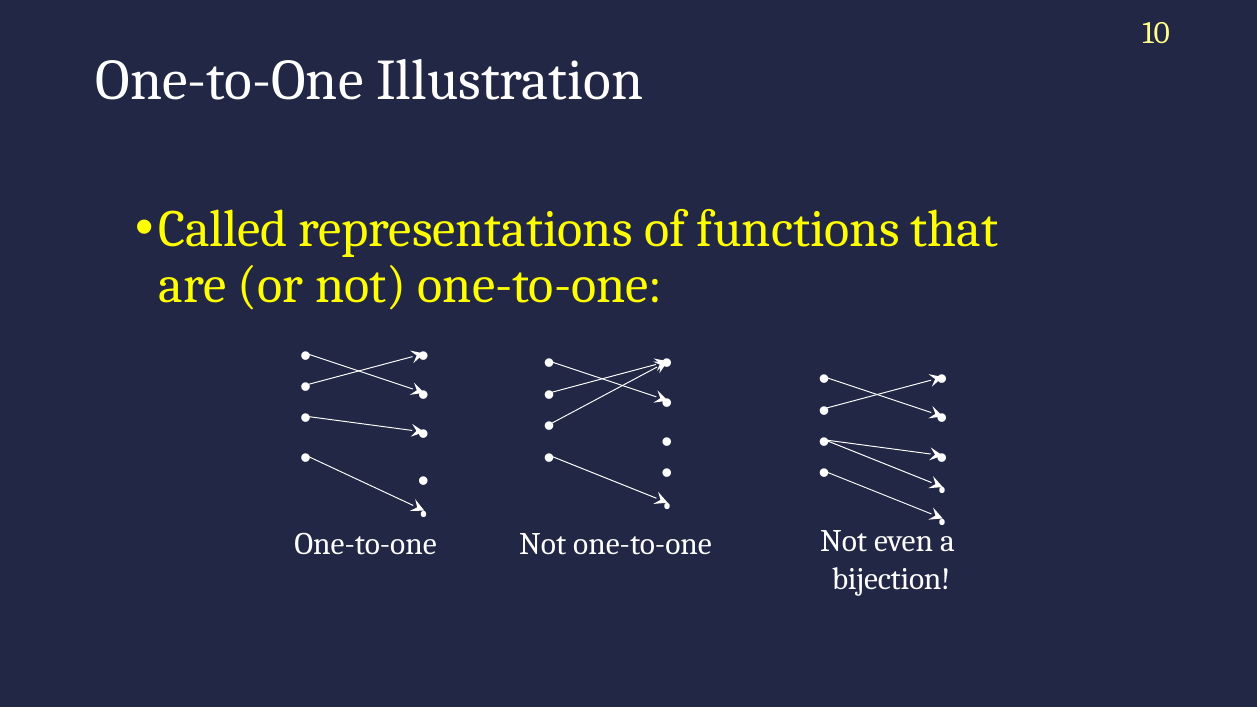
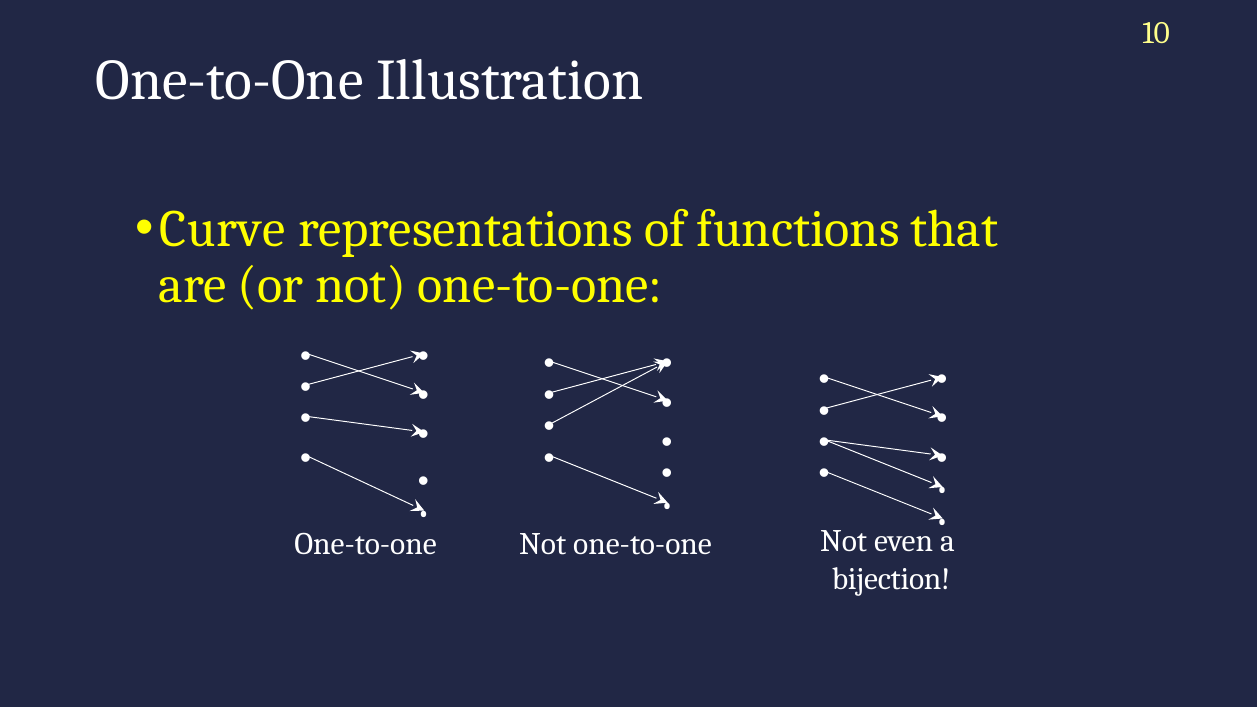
Called: Called -> Curve (223, 229)
